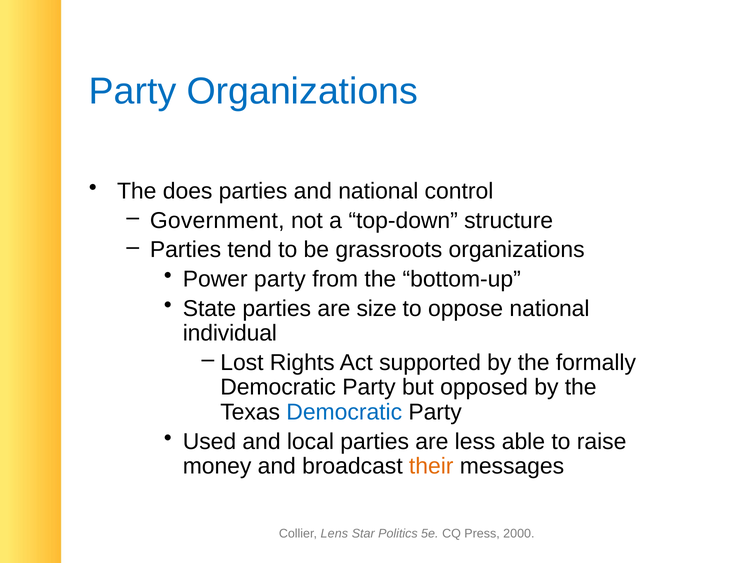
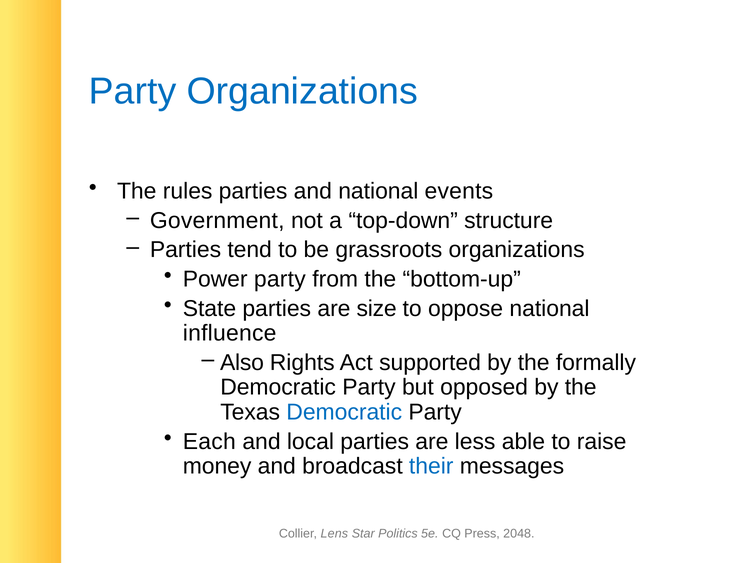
does: does -> rules (188, 191)
control: control -> events (459, 191)
individual: individual -> influence (230, 333)
Lost: Lost -> Also (242, 363)
Used: Used -> Each (209, 442)
their colour: orange -> blue (431, 467)
2000: 2000 -> 2048 (519, 534)
